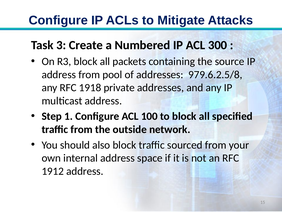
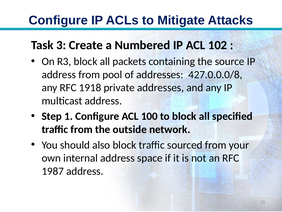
300: 300 -> 102 (218, 45)
979.6.2.5/8: 979.6.2.5/8 -> 427.0.0.0/8 (215, 74)
1912: 1912 -> 1987 (53, 171)
